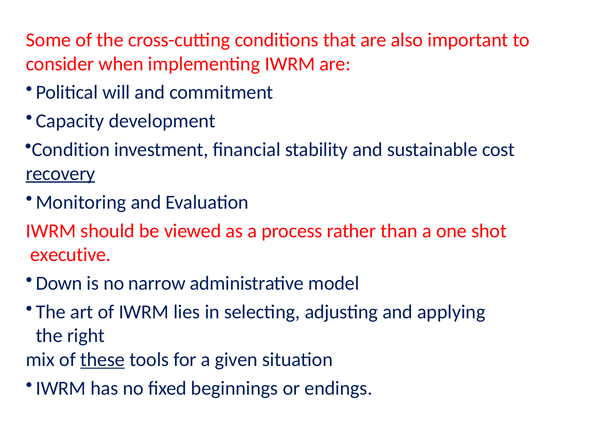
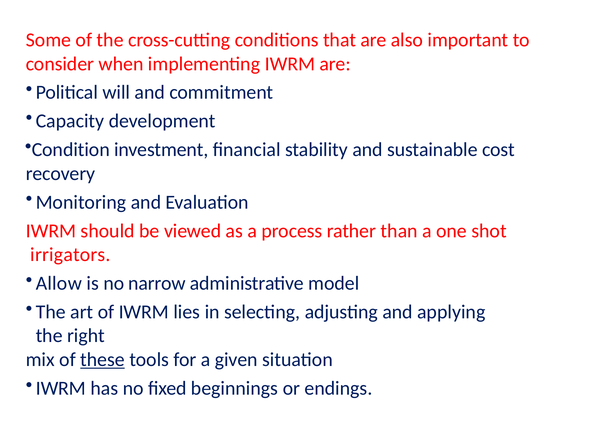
recovery underline: present -> none (60, 174)
executive: executive -> irrigators (70, 255)
Down: Down -> Allow (59, 283)
